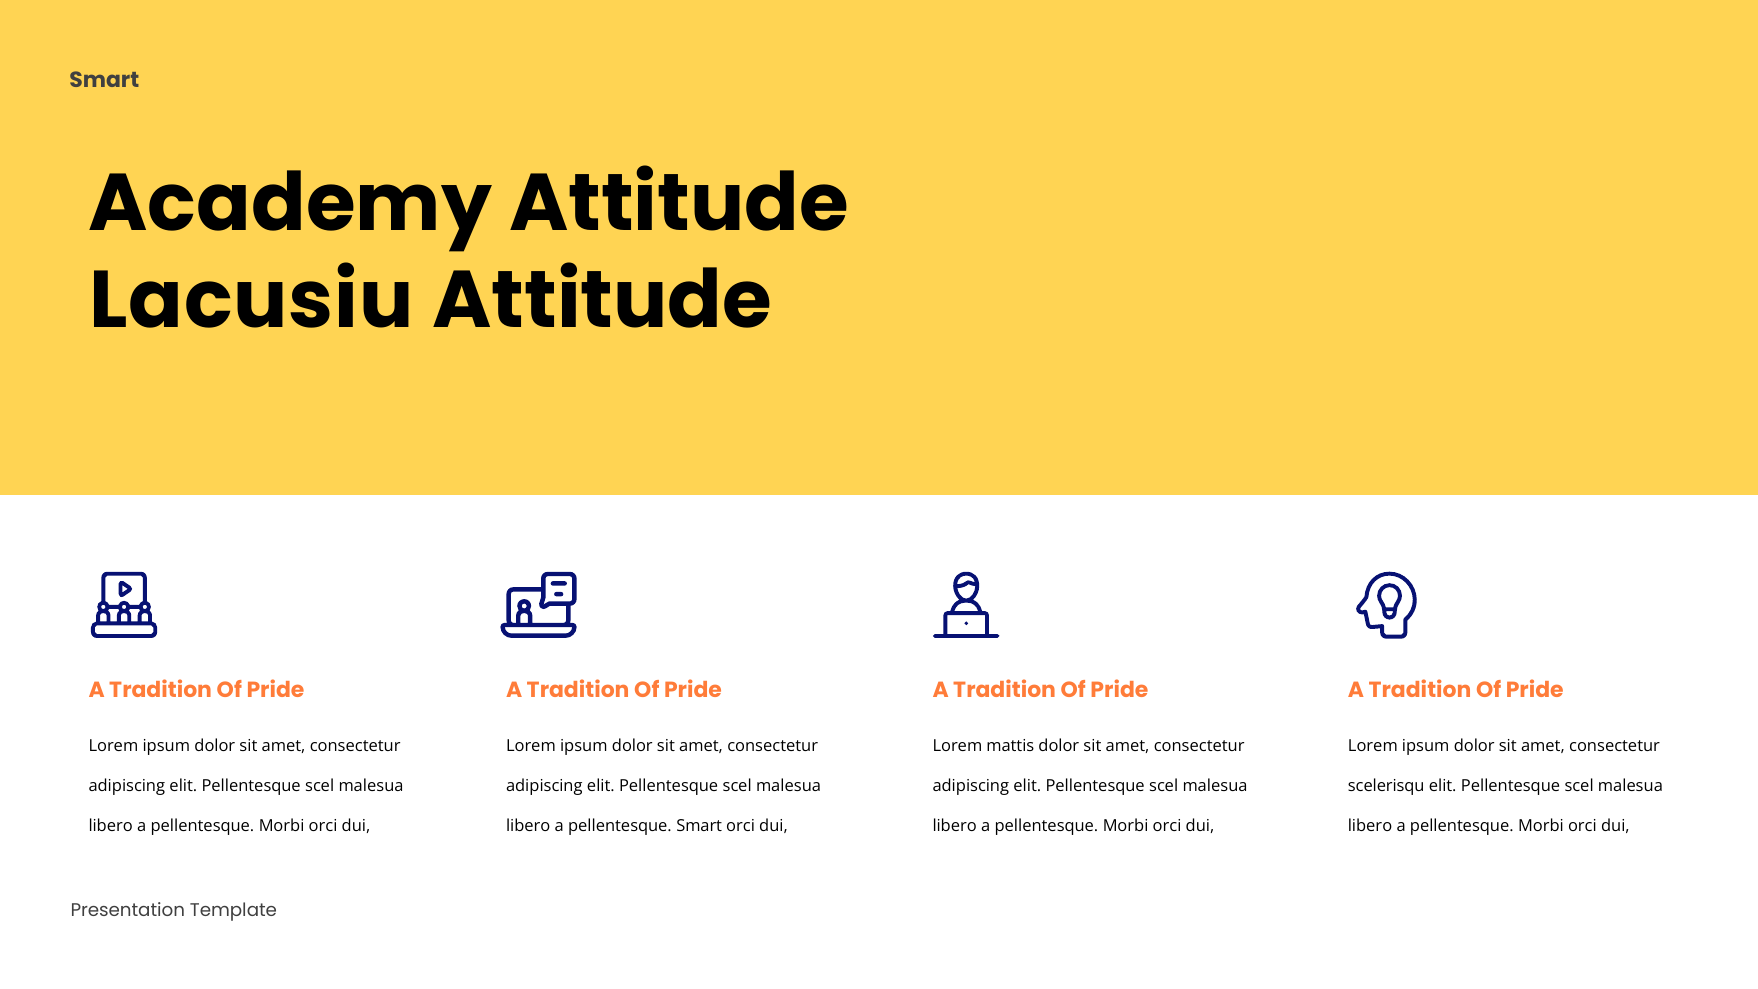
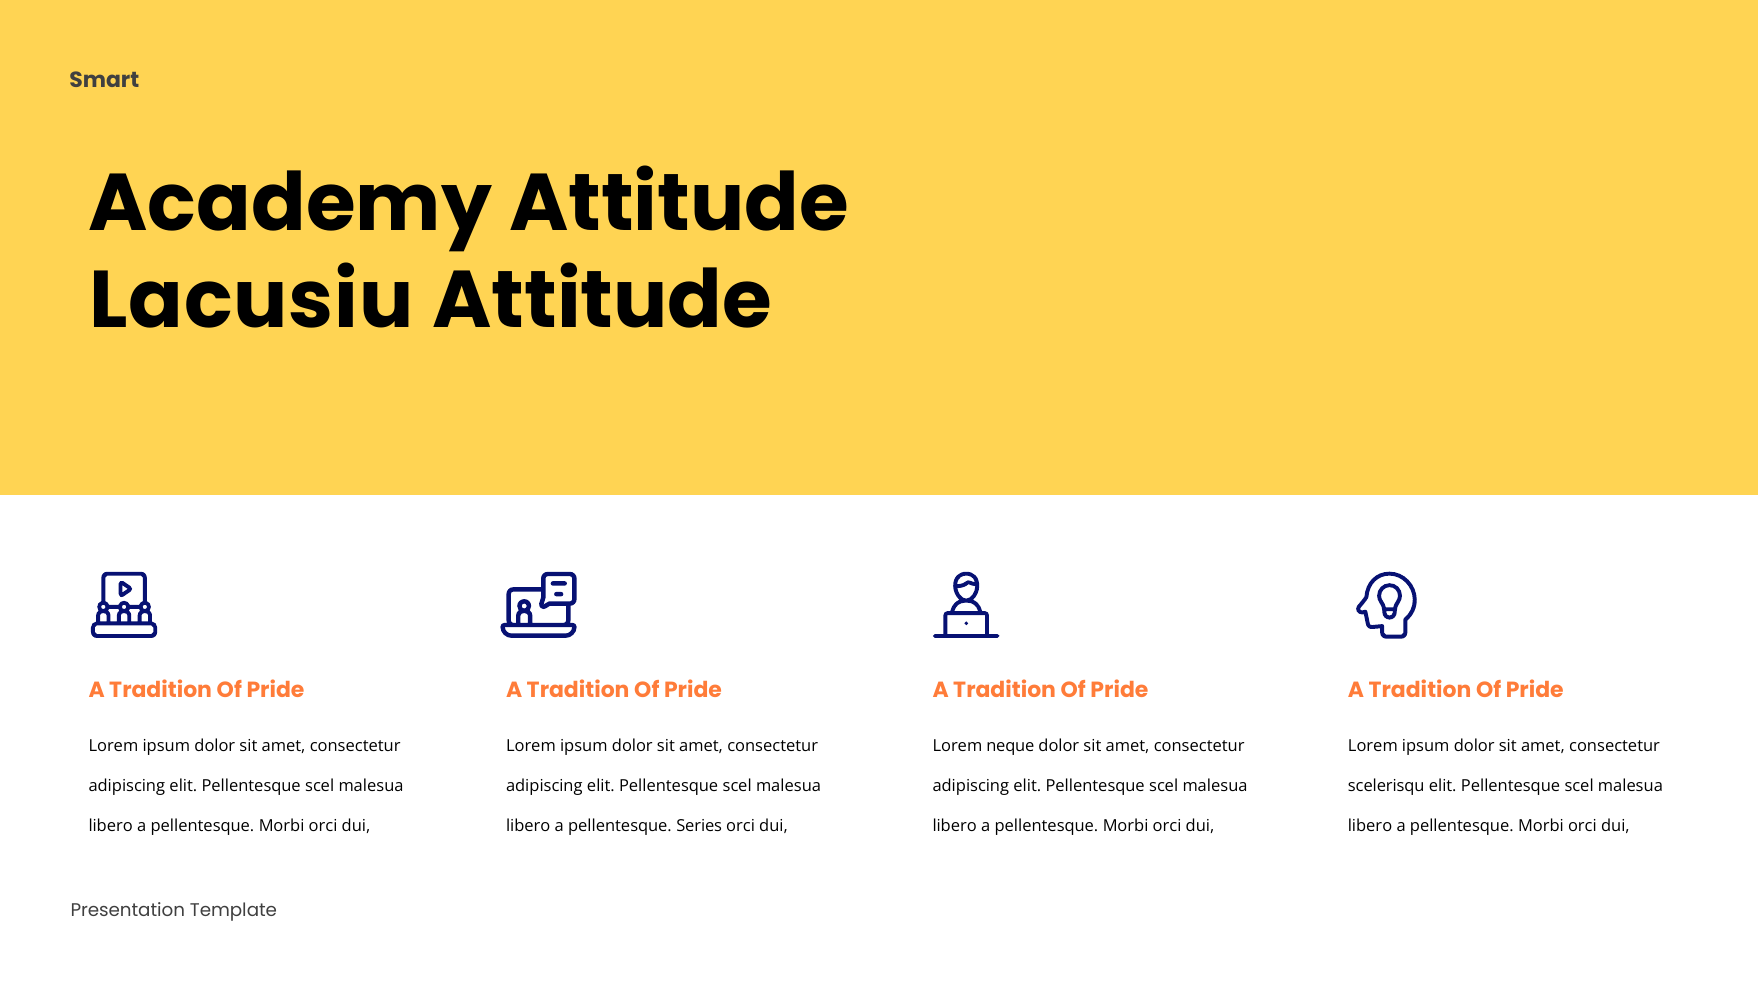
mattis: mattis -> neque (1010, 746)
pellentesque Smart: Smart -> Series (699, 826)
